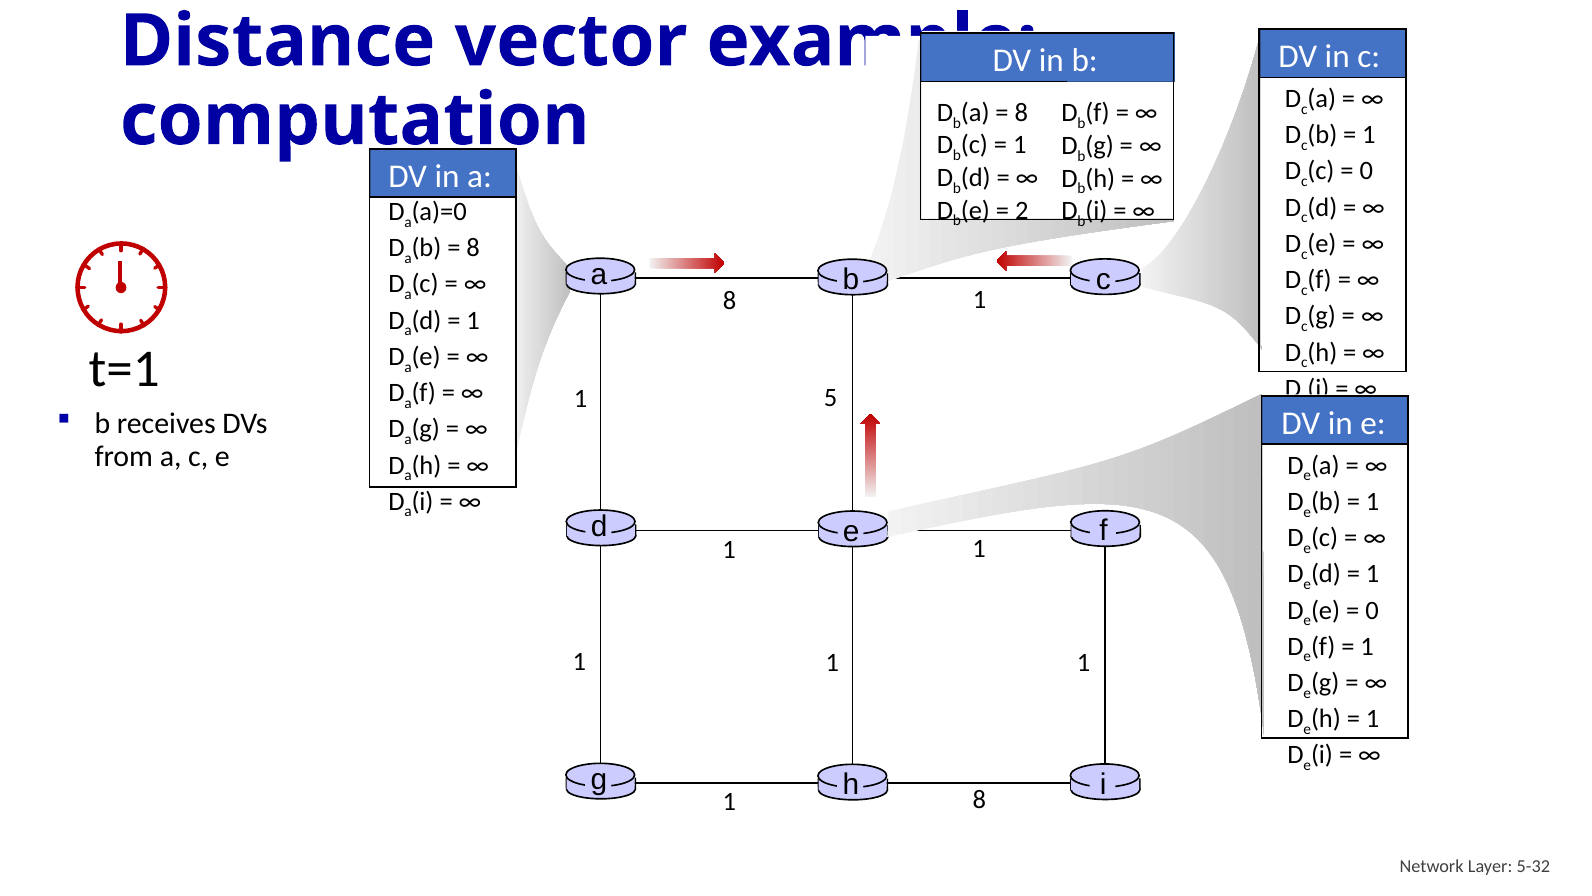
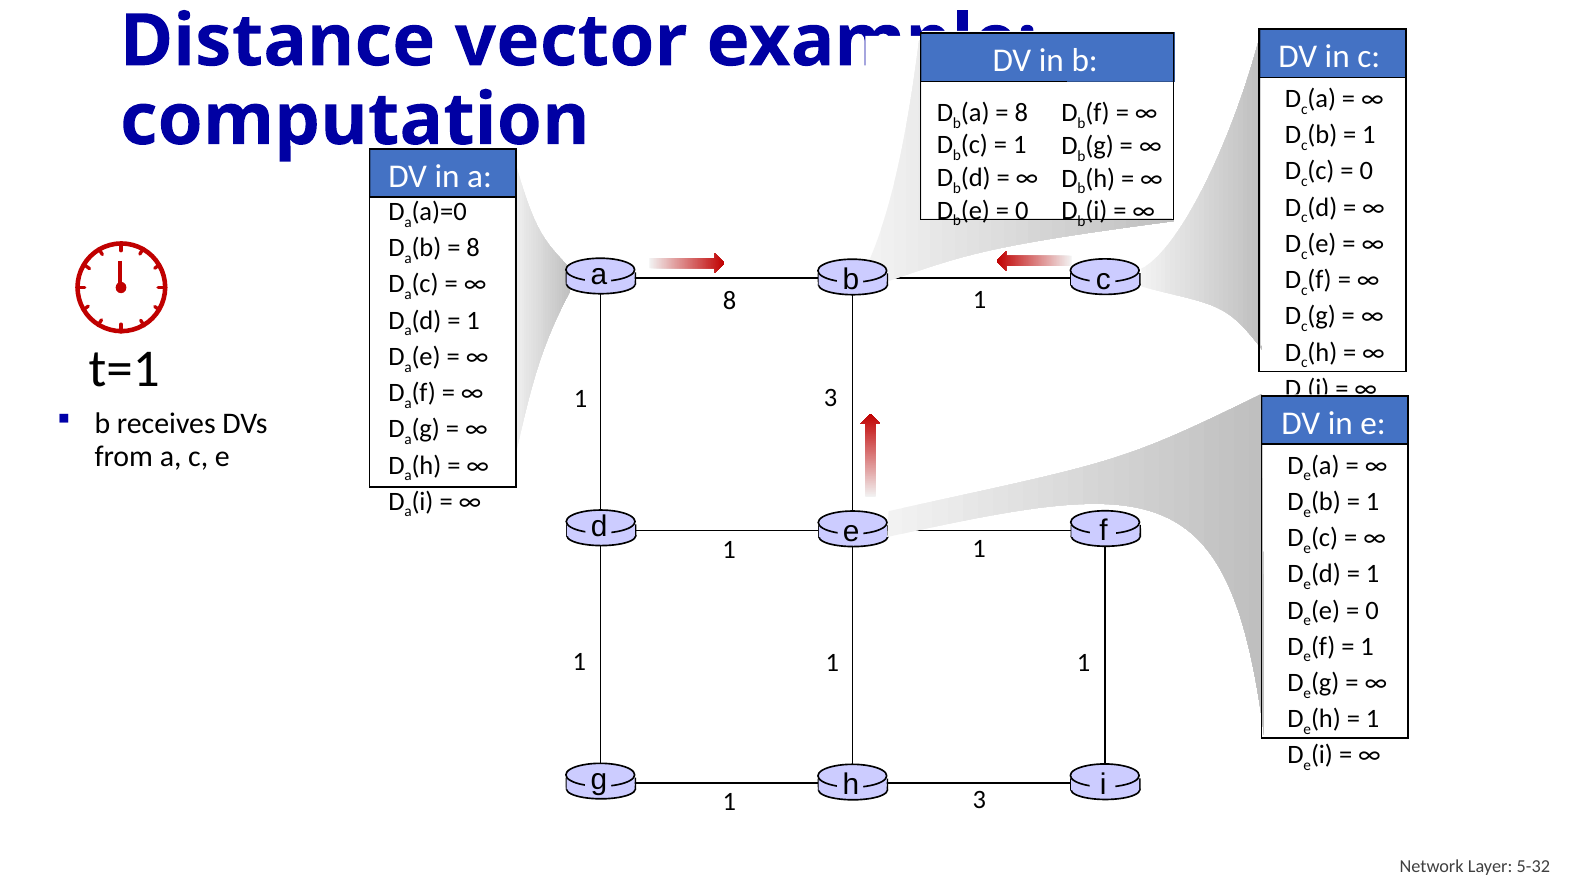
2: 2 -> 0 (1022, 210)
5: 5 -> 3 (831, 397)
8: 8 -> 3 (979, 800)
